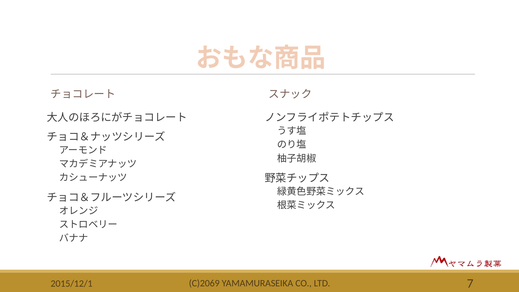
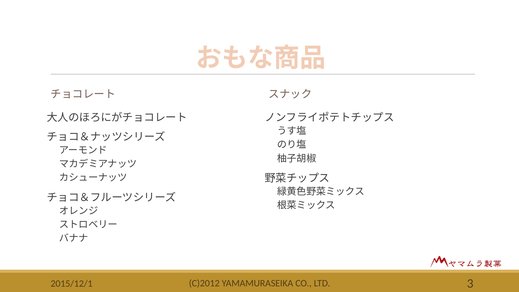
C)2069: C)2069 -> C)2012 (204, 283)
7: 7 -> 3 (470, 284)
